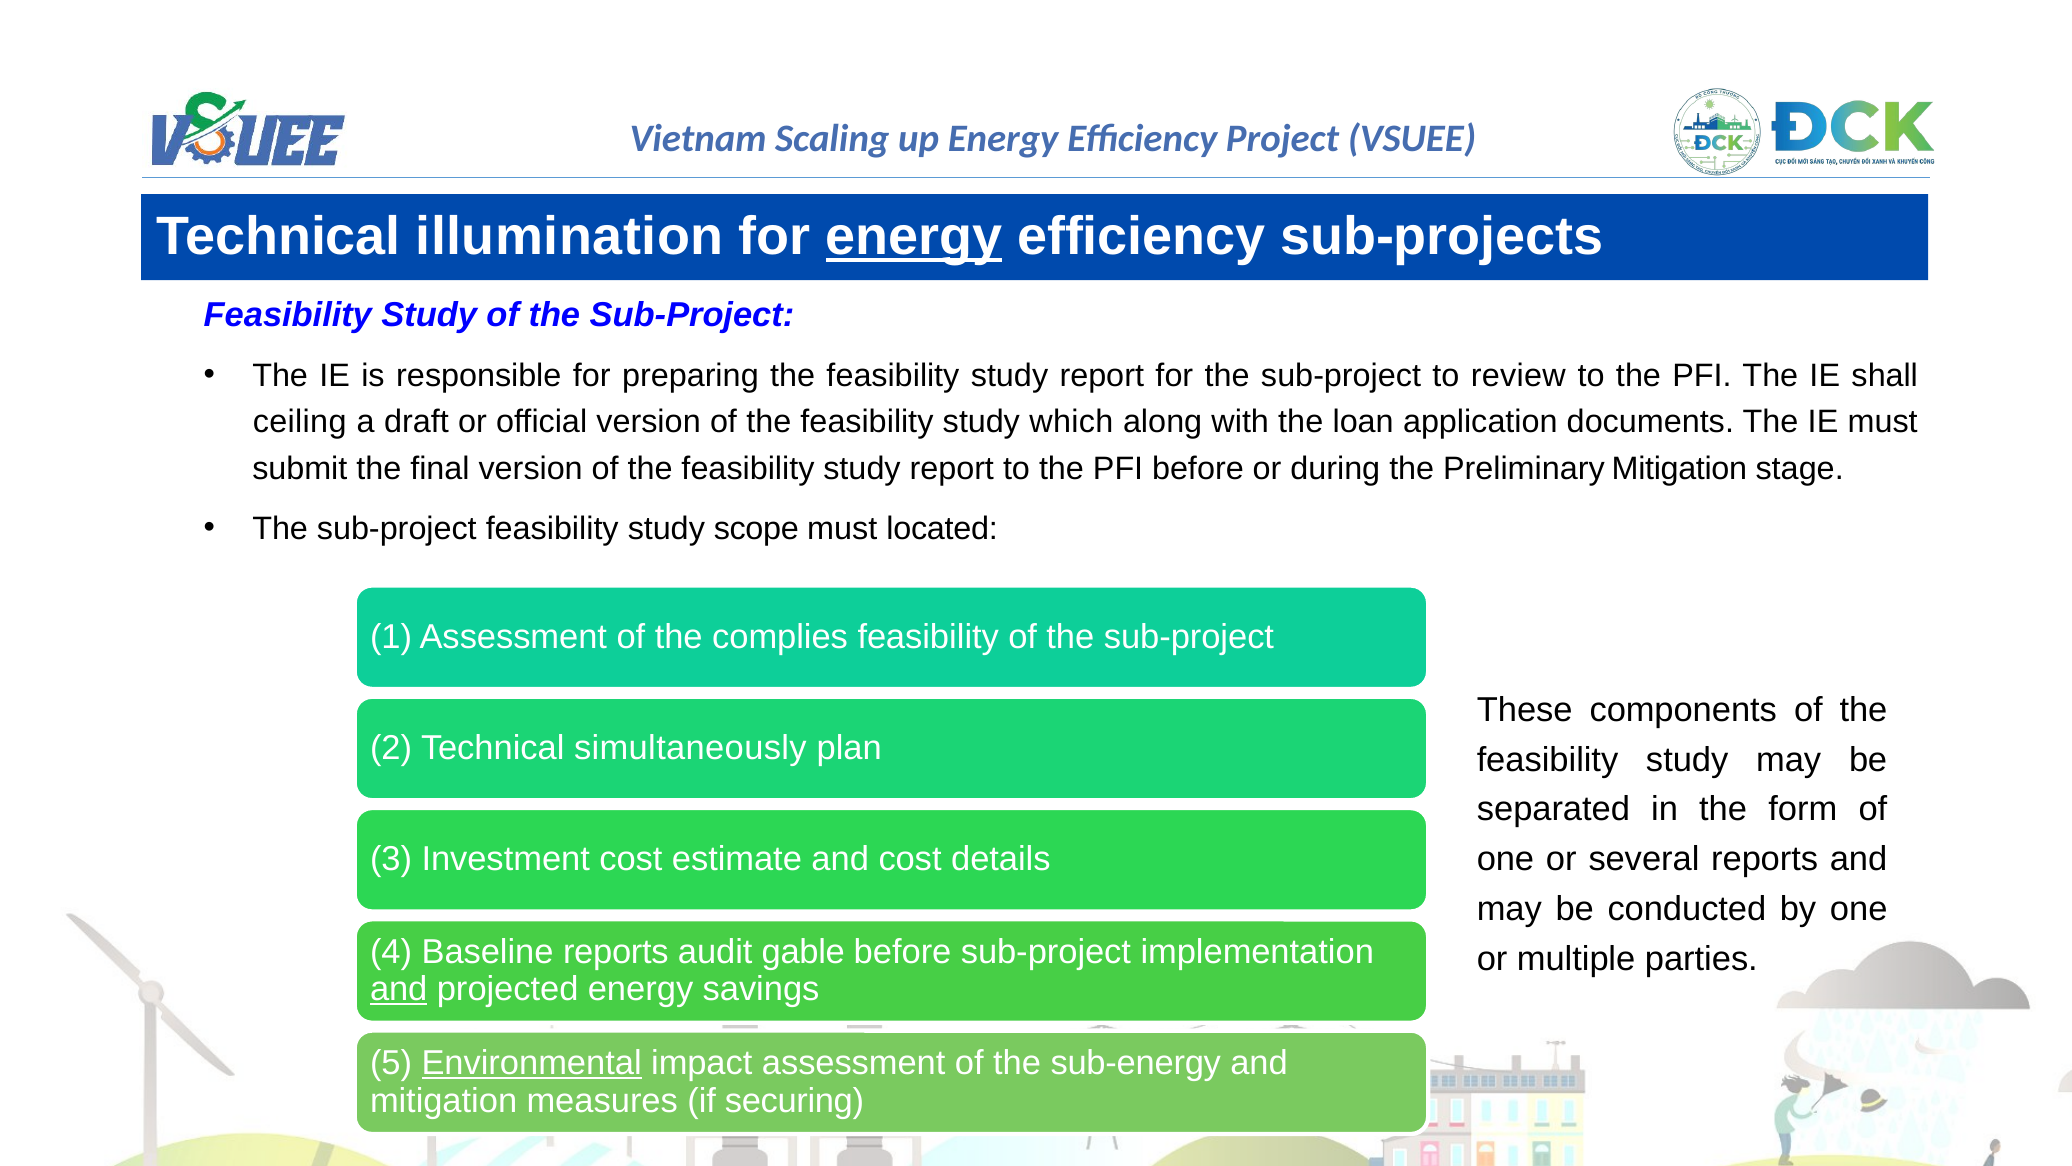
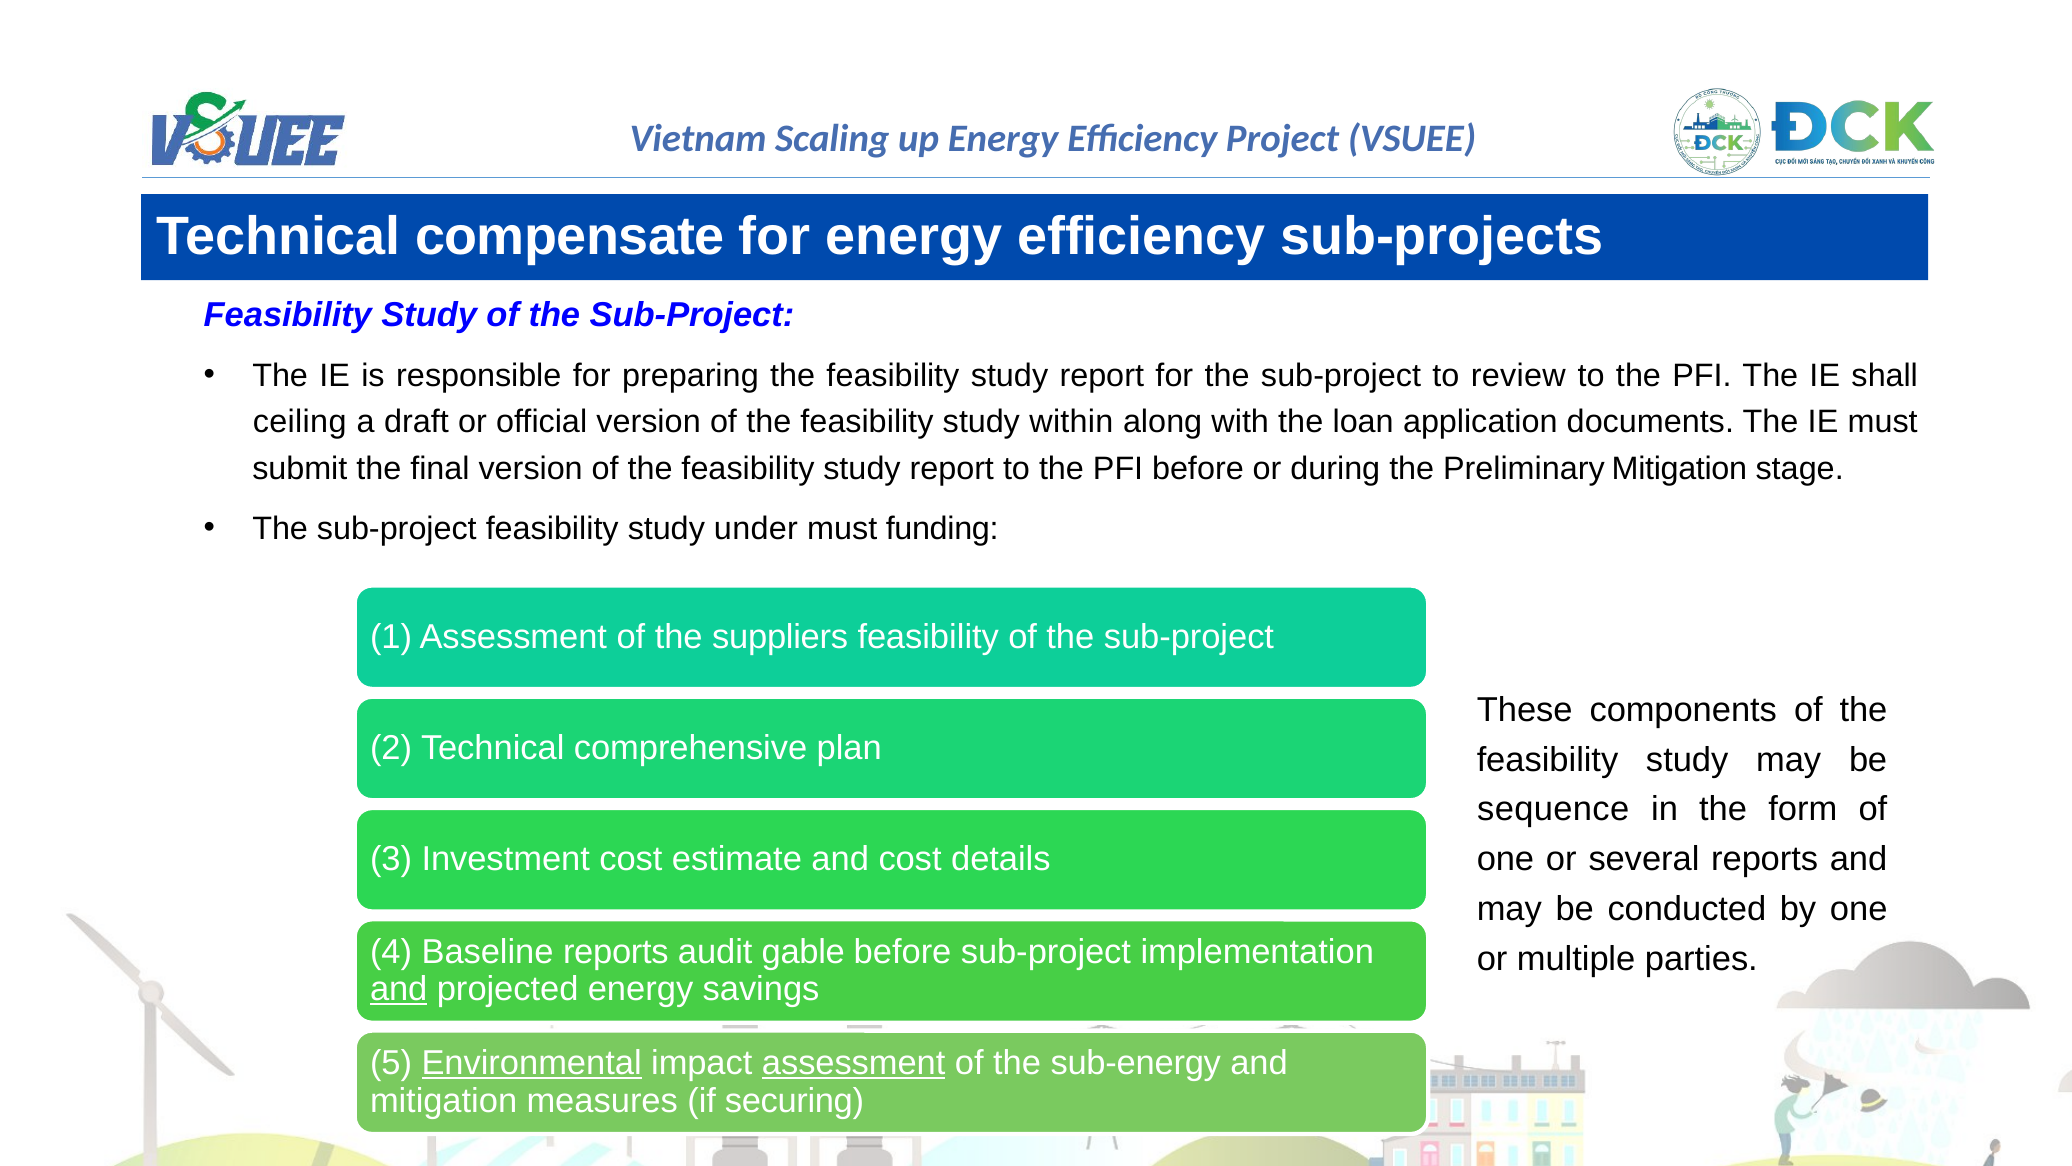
illumination: illumination -> compensate (570, 237)
energy underline: present -> none (914, 237)
which: which -> within (1071, 422)
scope: scope -> under (756, 528)
located: located -> funding (942, 528)
complies: complies -> suppliers (780, 637)
simultaneously: simultaneously -> comprehensive (691, 748)
separated: separated -> sequence (1553, 809)
assessment underline: none -> present (854, 1063)
